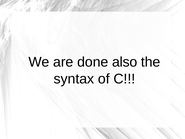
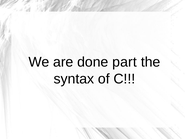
also: also -> part (125, 62)
